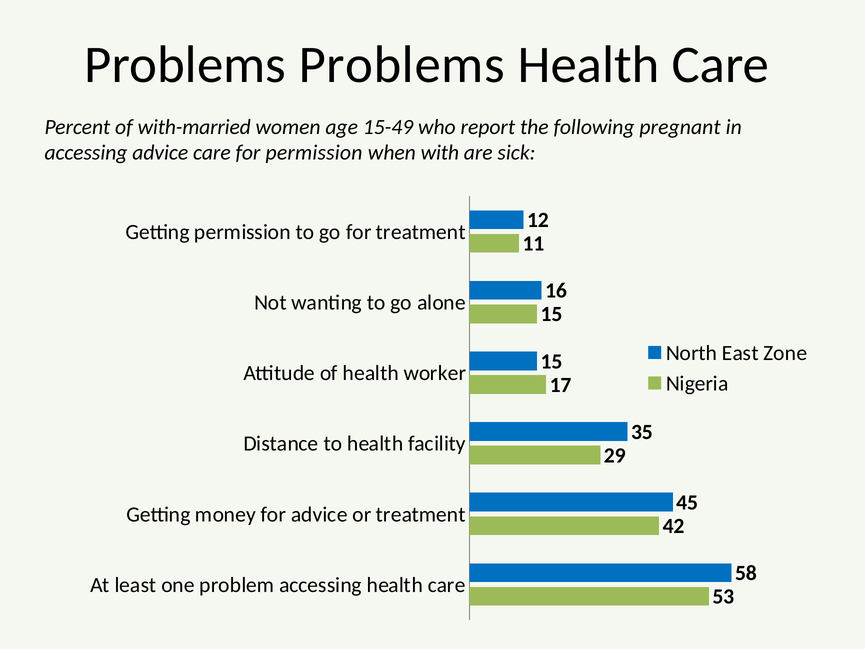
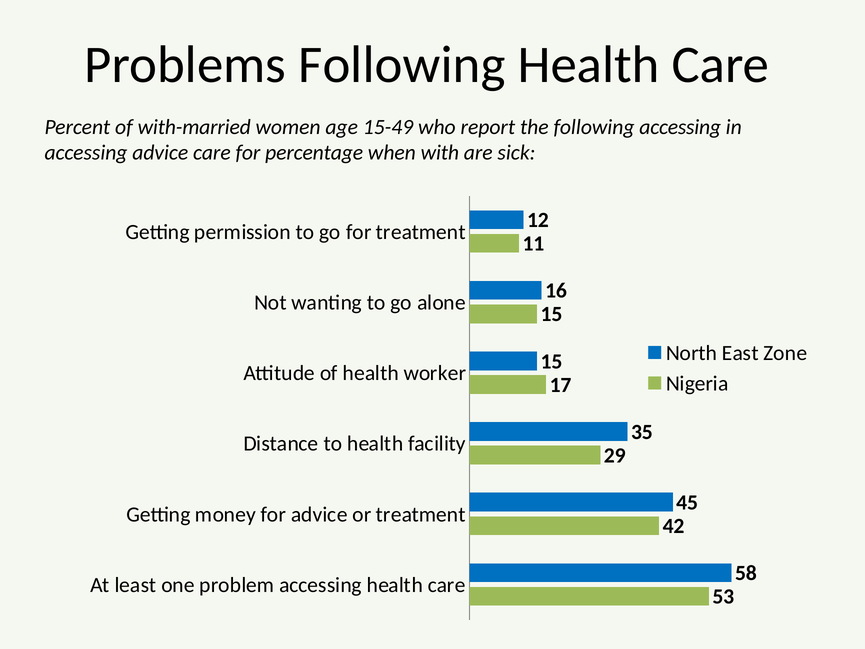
Problems Problems: Problems -> Following (402, 65)
following pregnant: pregnant -> accessing (680, 127)
for permission: permission -> percentage (314, 153)
